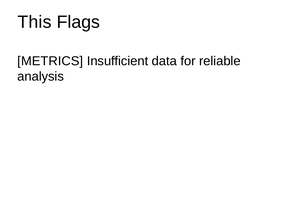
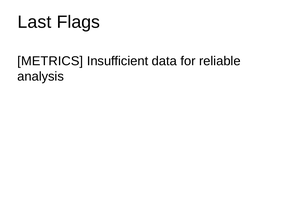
This: This -> Last (34, 22)
